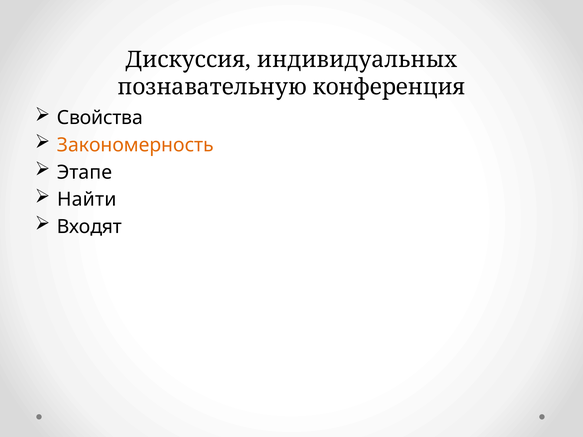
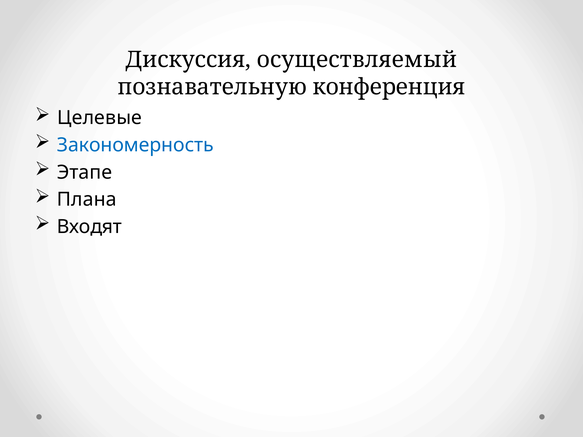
индивидуальных: индивидуальных -> осуществляемый (357, 60)
Свойства: Свойства -> Целевые (100, 118)
Закономерность colour: orange -> blue (135, 145)
Найти: Найти -> Плана (87, 200)
